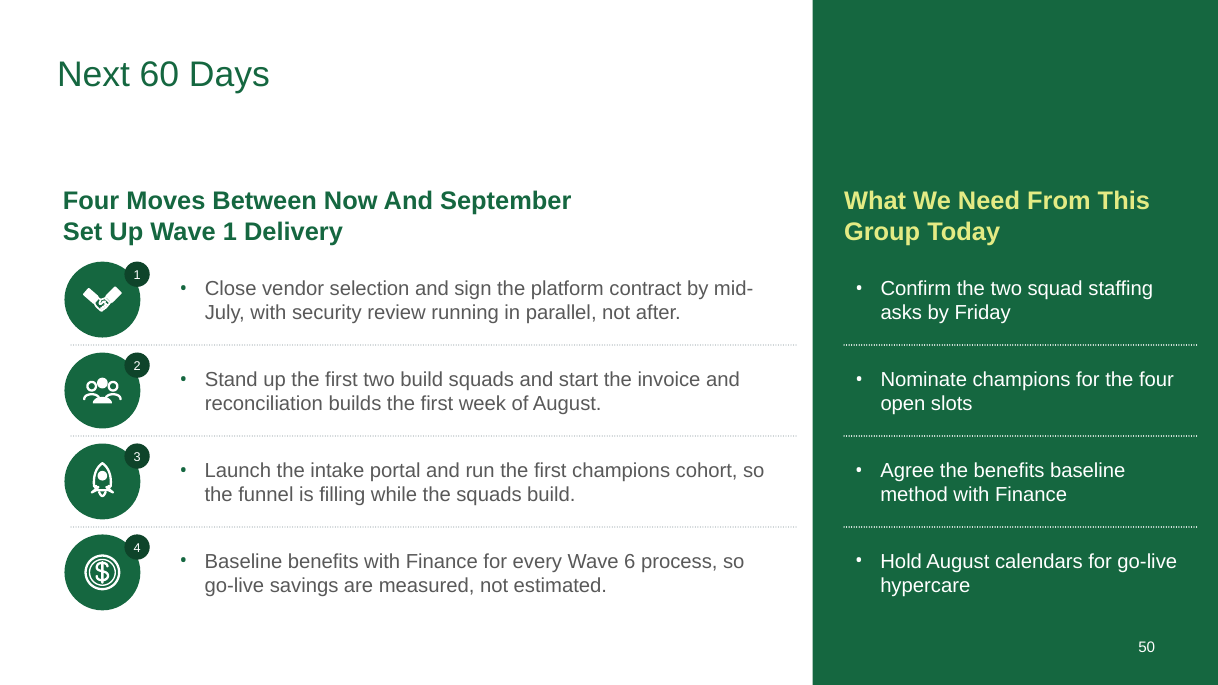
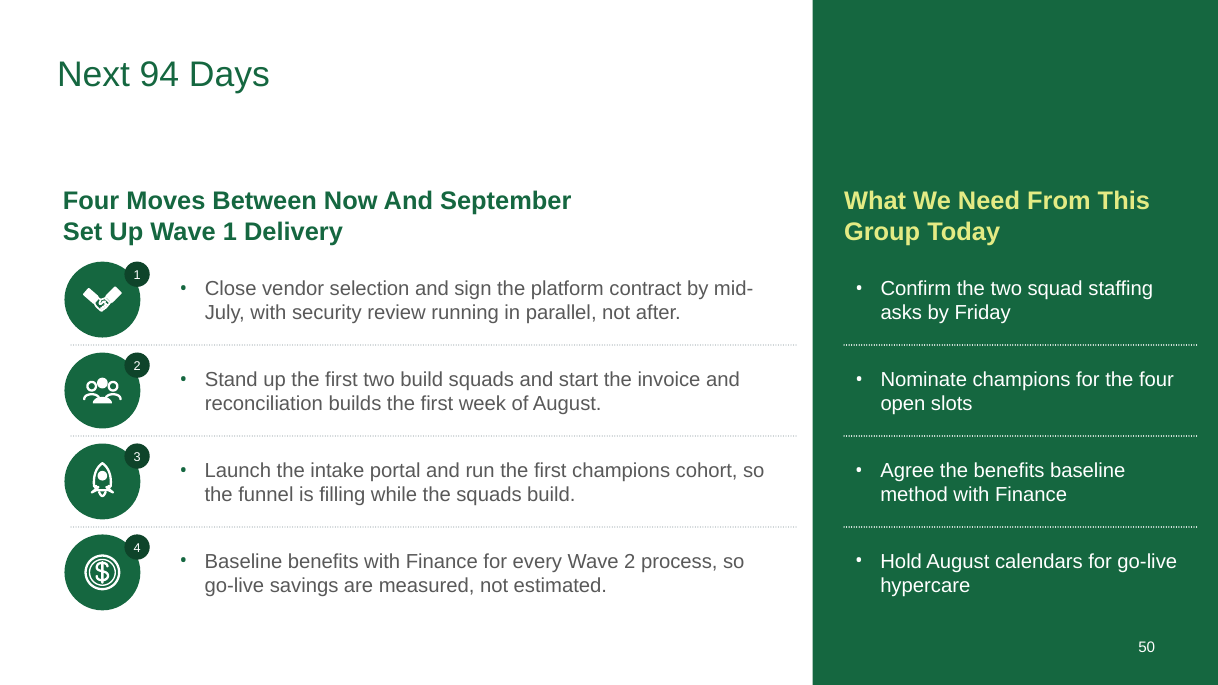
60: 60 -> 94 (159, 75)
Wave 6: 6 -> 2 (630, 562)
